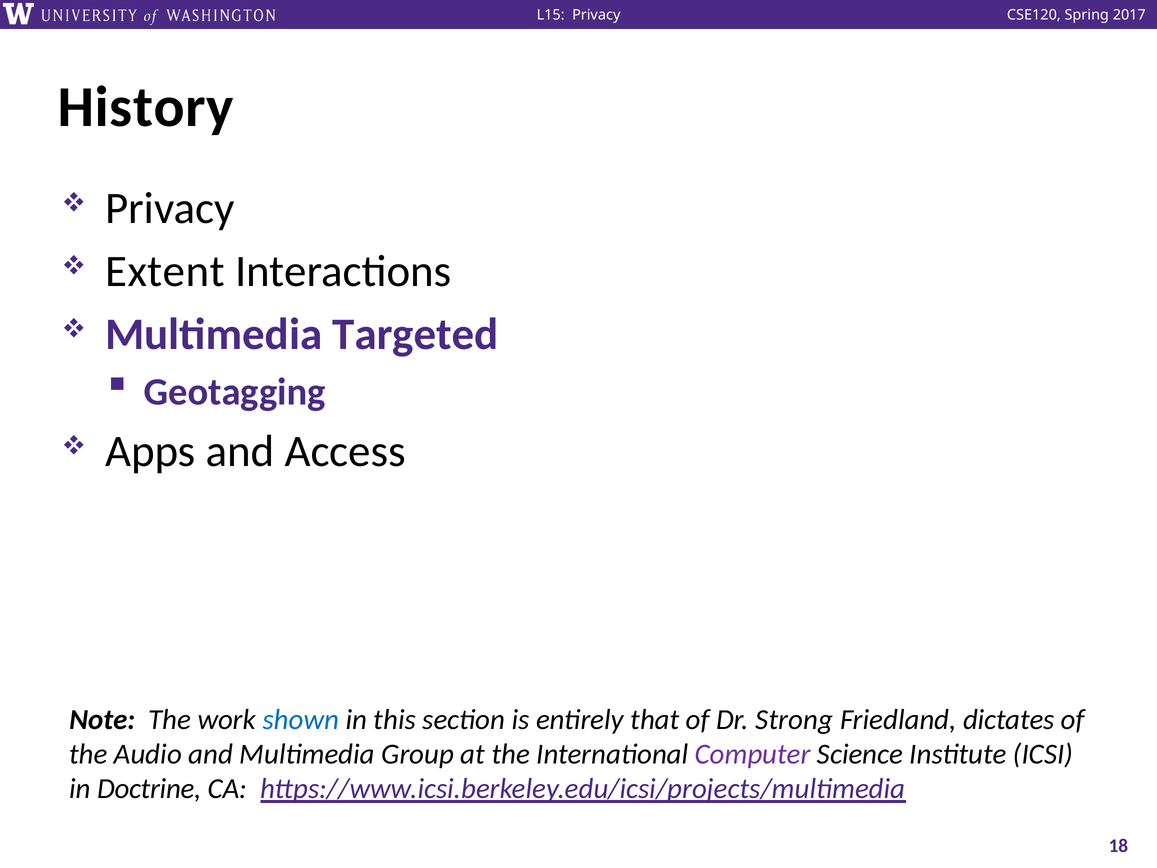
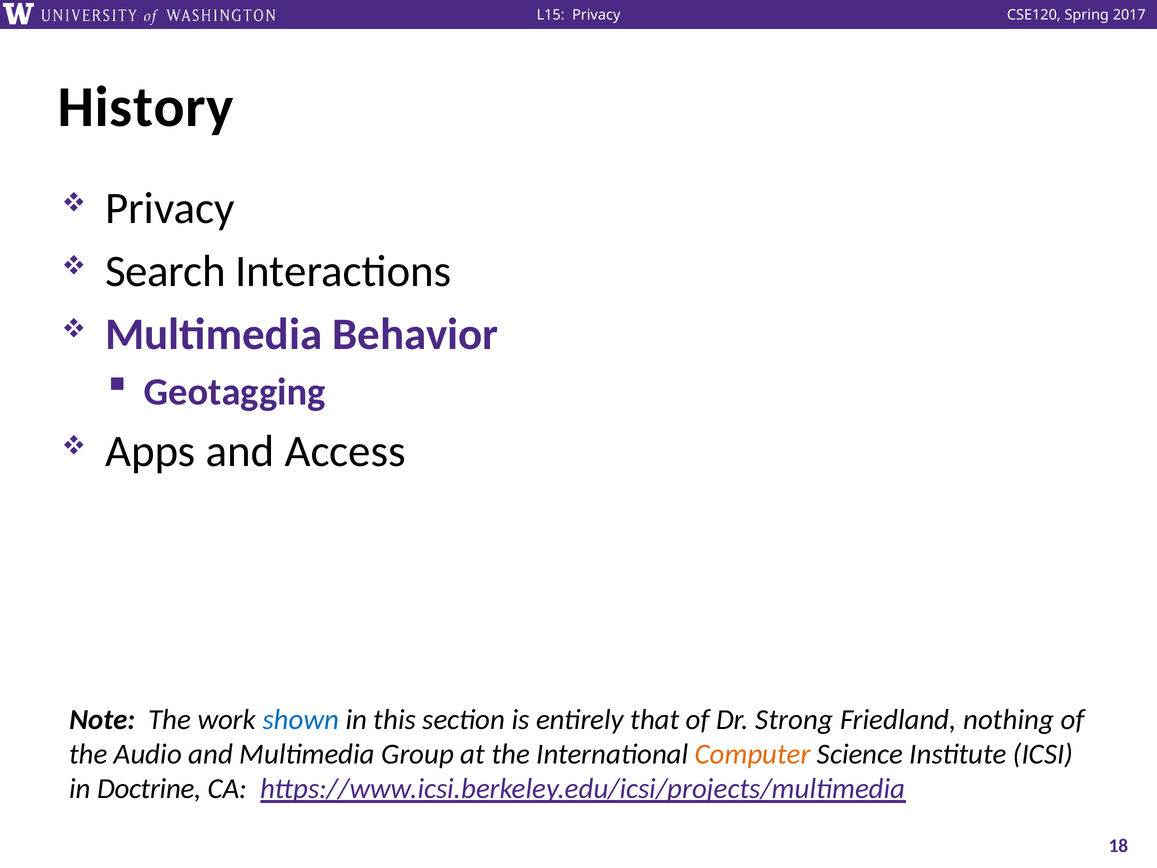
Extent: Extent -> Search (165, 271)
Targeted: Targeted -> Behavior (415, 334)
dictates: dictates -> nothing (1009, 719)
Computer colour: purple -> orange (753, 754)
